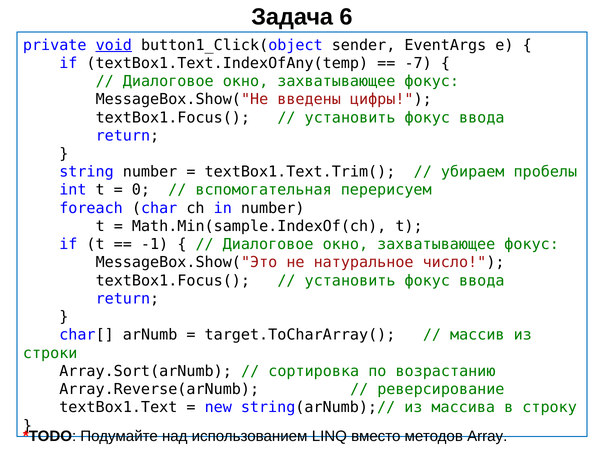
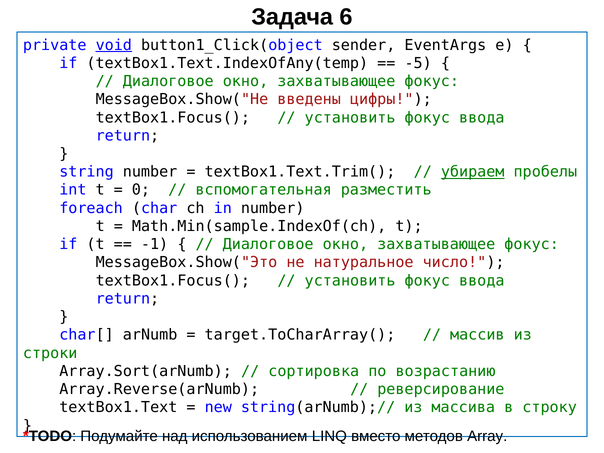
-7: -7 -> -5 (418, 63)
убираем underline: none -> present (473, 172)
перерисуем: перерисуем -> разместить (386, 190)
